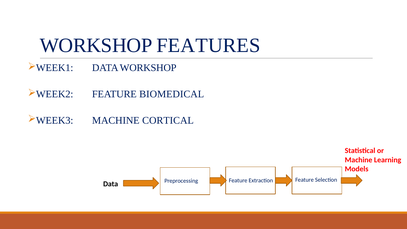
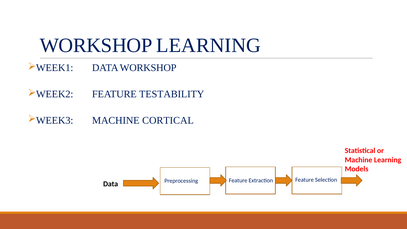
WORKSHOP FEATURES: FEATURES -> LEARNING (209, 46)
BIOMEDICAL: BIOMEDICAL -> TESTABILITY (172, 94)
